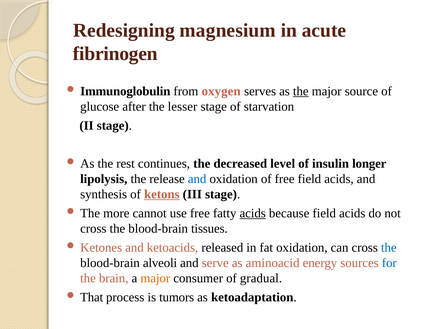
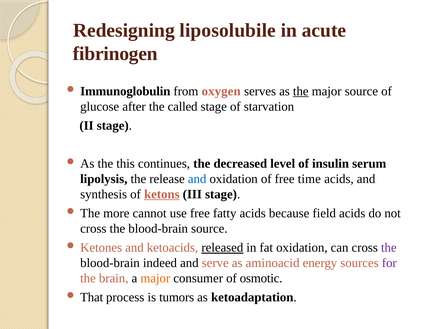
magnesium: magnesium -> liposolubile (228, 30)
lesser: lesser -> called (183, 106)
rest: rest -> this (126, 163)
longer: longer -> serum (369, 163)
free field: field -> time (309, 179)
acids underline: present -> none (253, 213)
blood-brain tissues: tissues -> source (209, 228)
released underline: none -> present (222, 247)
the colour: blue -> purple (389, 247)
alveoli: alveoli -> indeed (160, 263)
for colour: blue -> purple (389, 263)
gradual: gradual -> osmotic (261, 278)
